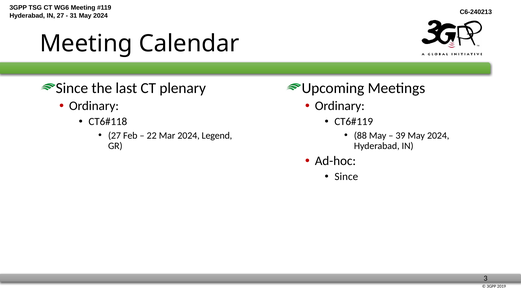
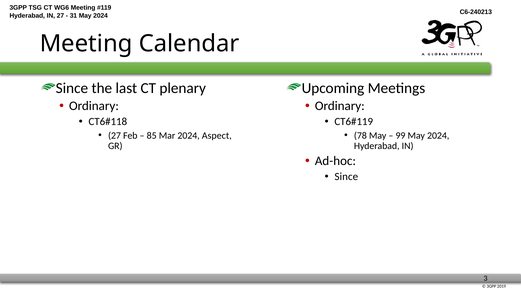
22: 22 -> 85 (152, 136)
Legend: Legend -> Aspect (217, 136)
88: 88 -> 78 (360, 135)
39: 39 -> 99 (400, 135)
